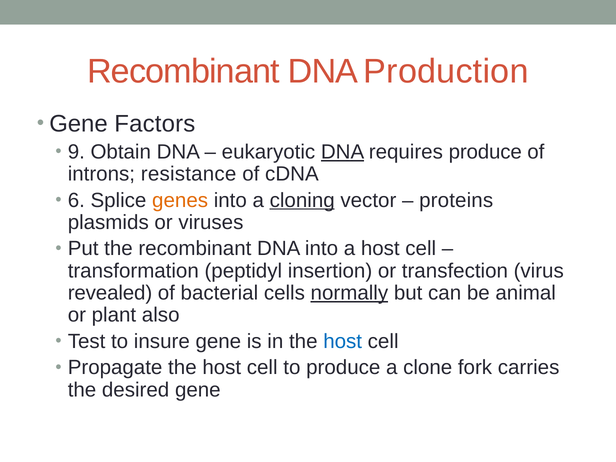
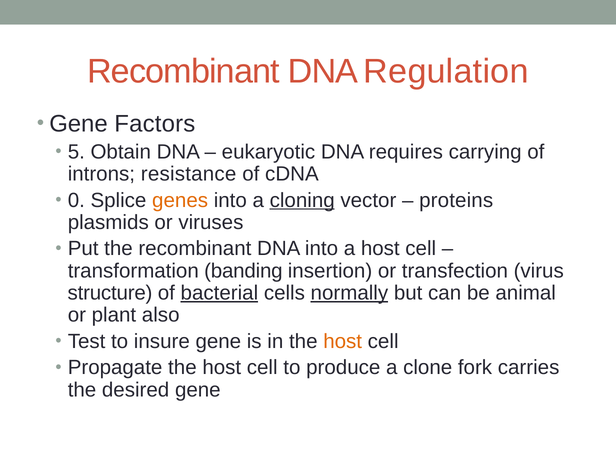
Production: Production -> Regulation (446, 72)
9: 9 -> 5 (76, 152)
DNA underline: present -> none (343, 152)
requires produce: produce -> carrying (485, 152)
6: 6 -> 0 (76, 200)
peptidyl: peptidyl -> banding (243, 271)
revealed: revealed -> structure (110, 293)
bacterial underline: none -> present (219, 293)
host colour: blue -> orange (343, 341)
